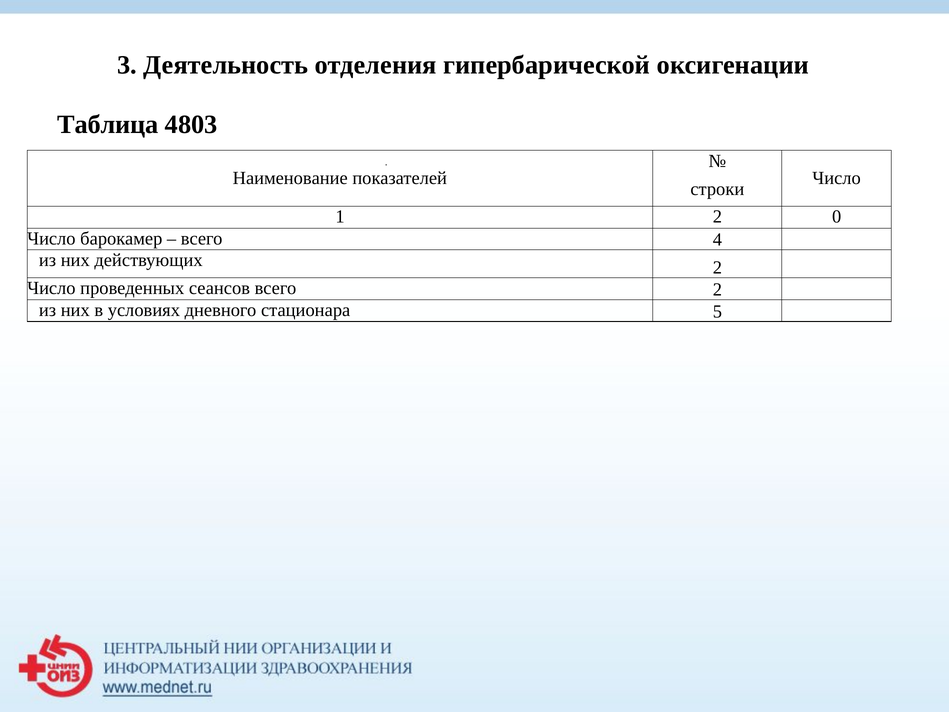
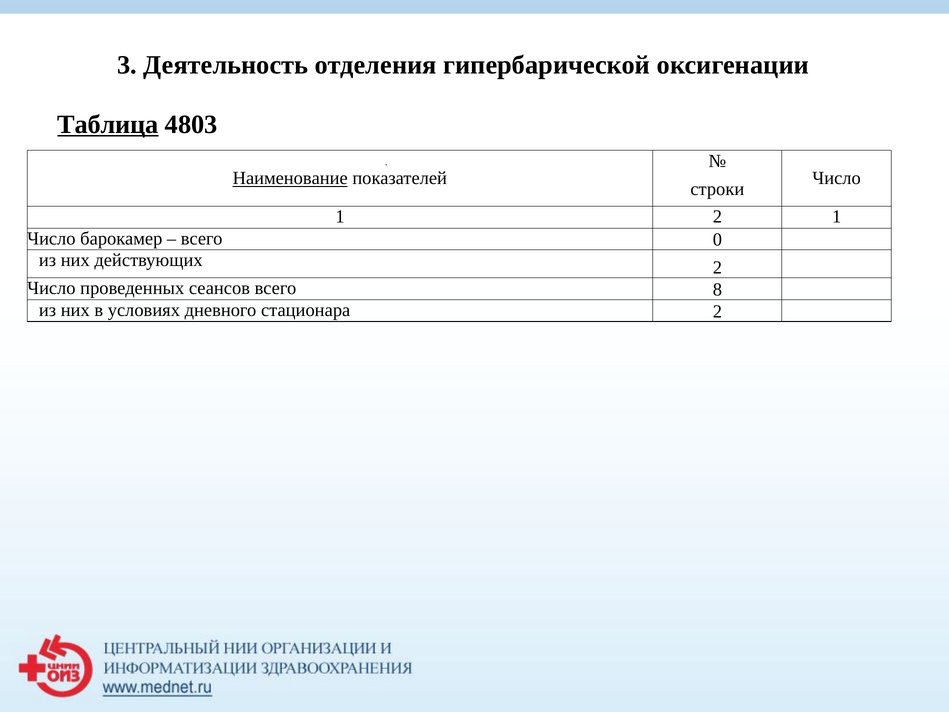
Таблица underline: none -> present (108, 124)
Наименование underline: none -> present (290, 178)
2 0: 0 -> 1 (837, 216)
4: 4 -> 0 (717, 240)
всего 2: 2 -> 8 (717, 289)
стационара 5: 5 -> 2 (717, 311)
